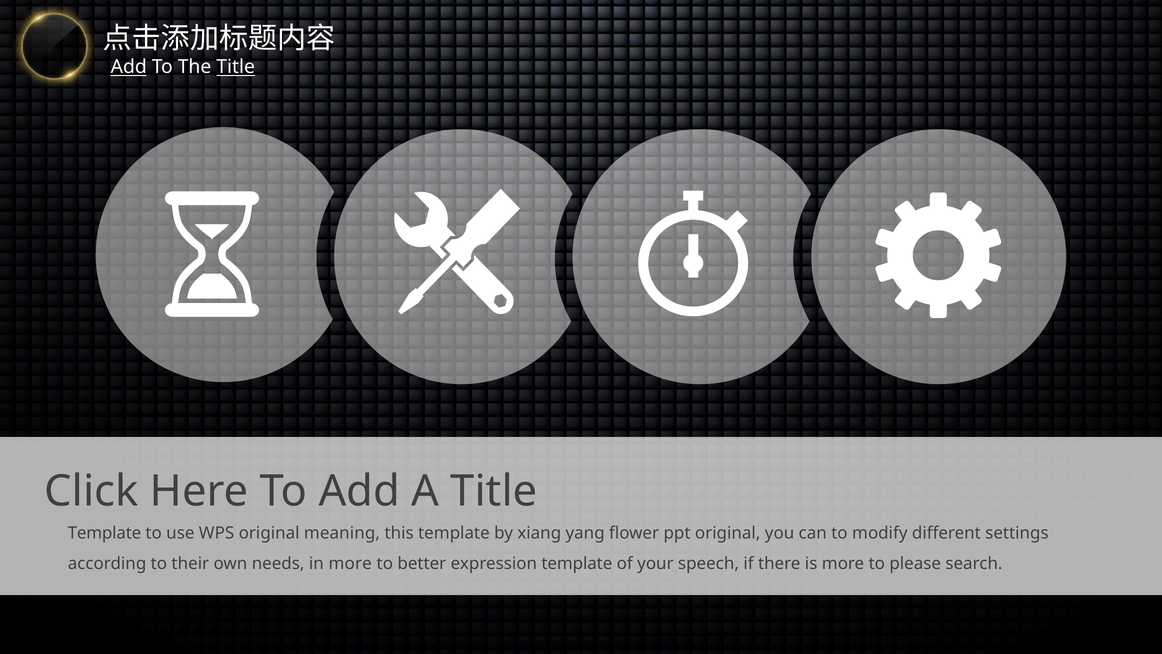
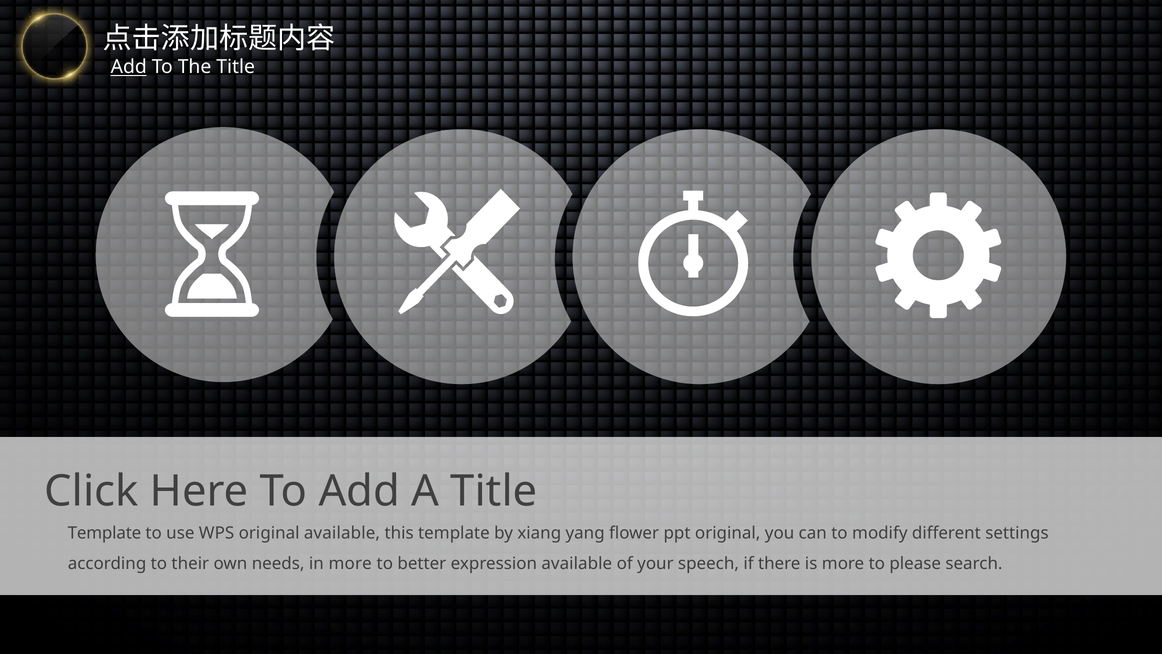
Title underline: present -> none (236, 67)
original meaning: meaning -> available (342, 533)
expression template: template -> available (577, 563)
